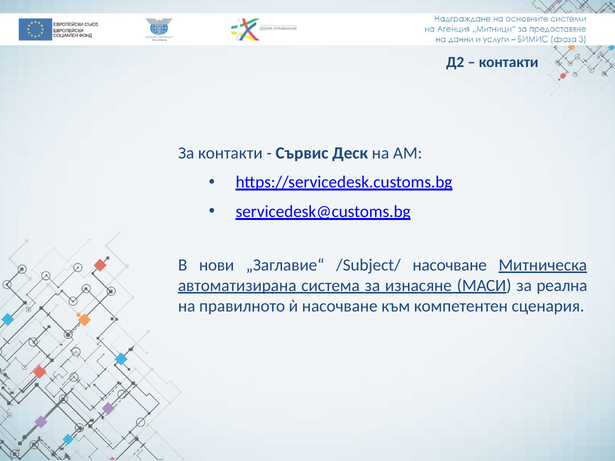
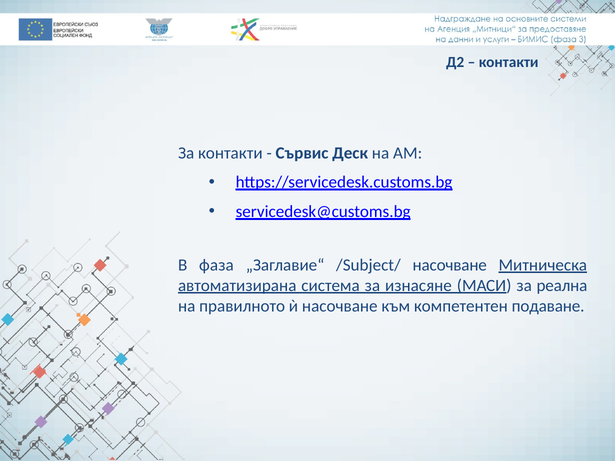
нови: нови -> фаза (216, 265)
сценария: сценария -> подаване (548, 306)
